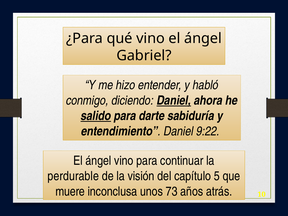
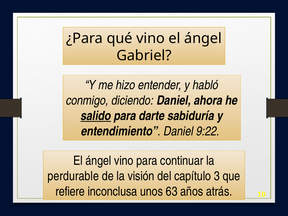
Daniel underline: present -> none (174, 100)
5: 5 -> 3 (217, 176)
muere: muere -> refiere (70, 191)
73: 73 -> 63 (172, 191)
